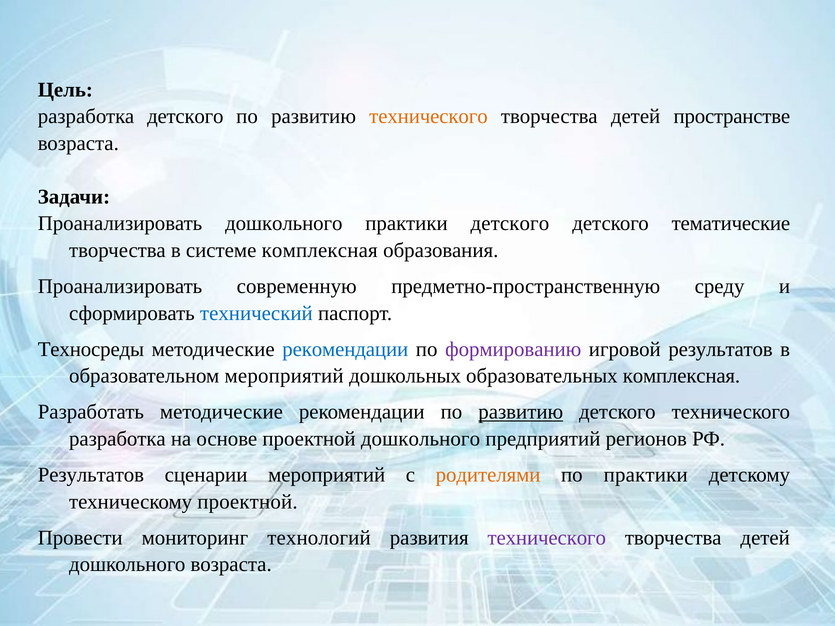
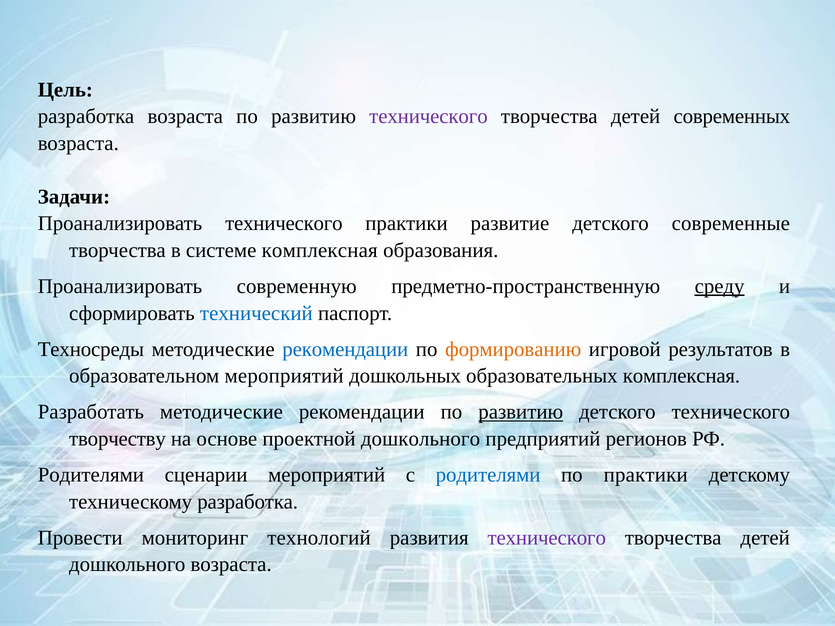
разработка детского: детского -> возраста (185, 116)
технического colour: orange -> purple (428, 116)
пространстве: пространстве -> современных (732, 116)
Проанализировать дошкольного: дошкольного -> технического (284, 224)
практики детского: детского -> развитие (510, 224)
тематические: тематические -> современные (731, 224)
среду underline: none -> present (720, 286)
формированию colour: purple -> orange (513, 349)
разработка: разработка -> творчеству (117, 439)
Результатов: Результатов -> Родителями (91, 475)
родителями colour: orange -> blue (488, 475)
техническому проектной: проектной -> разработка (248, 502)
